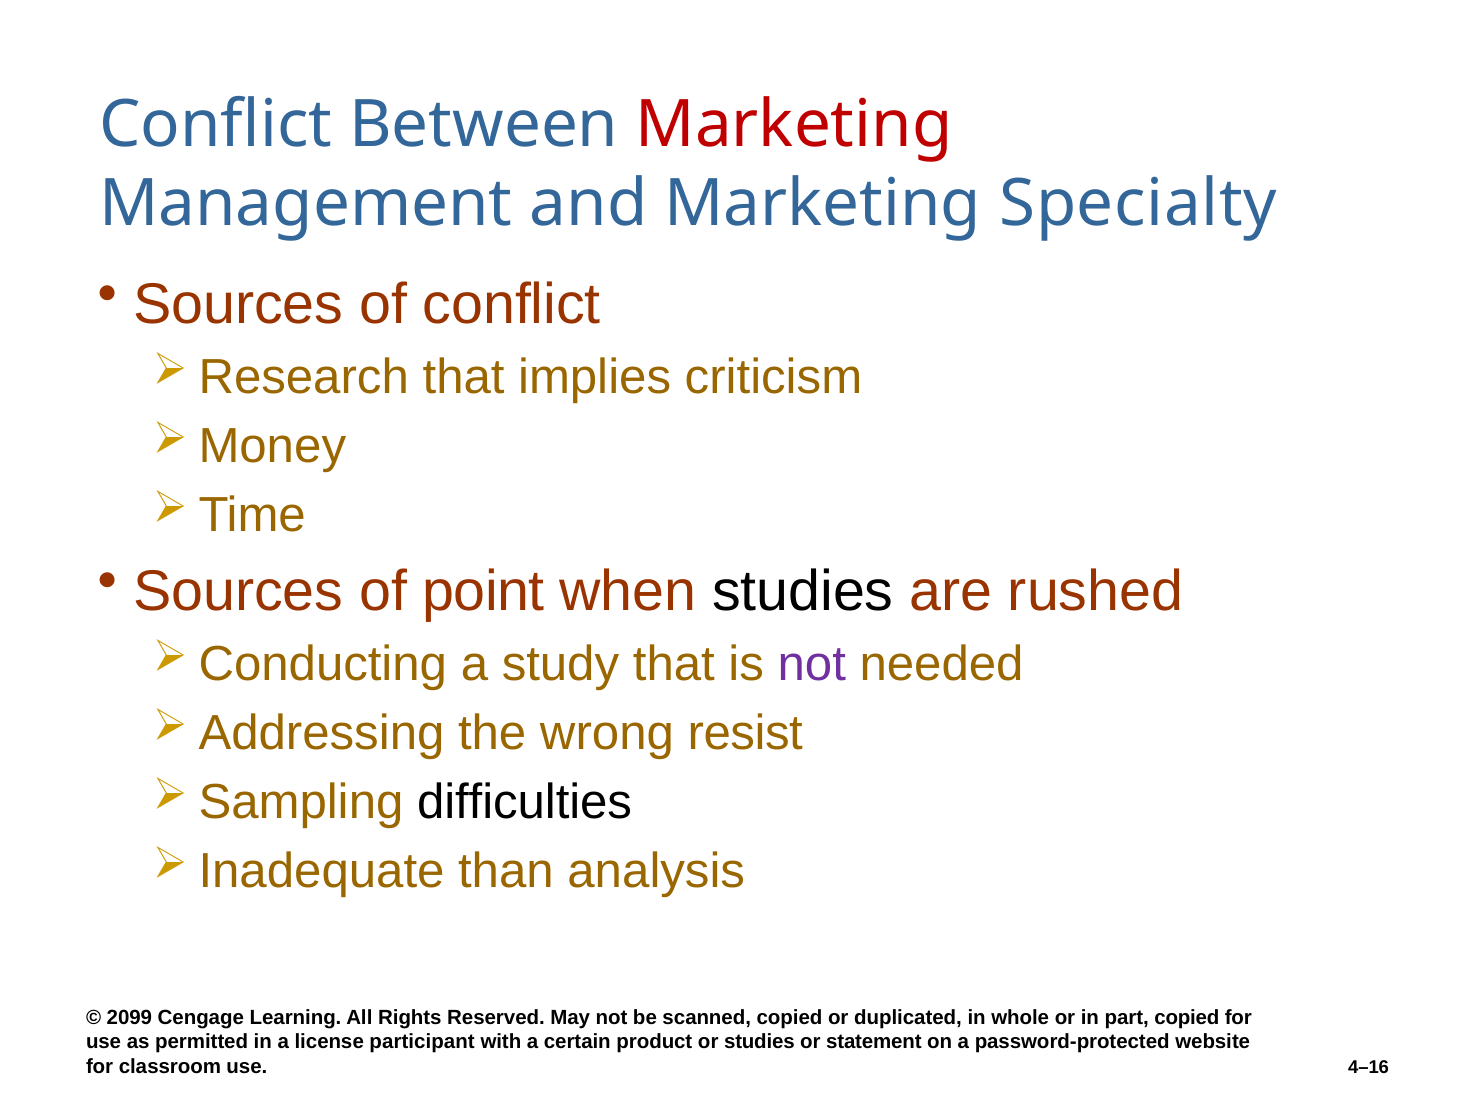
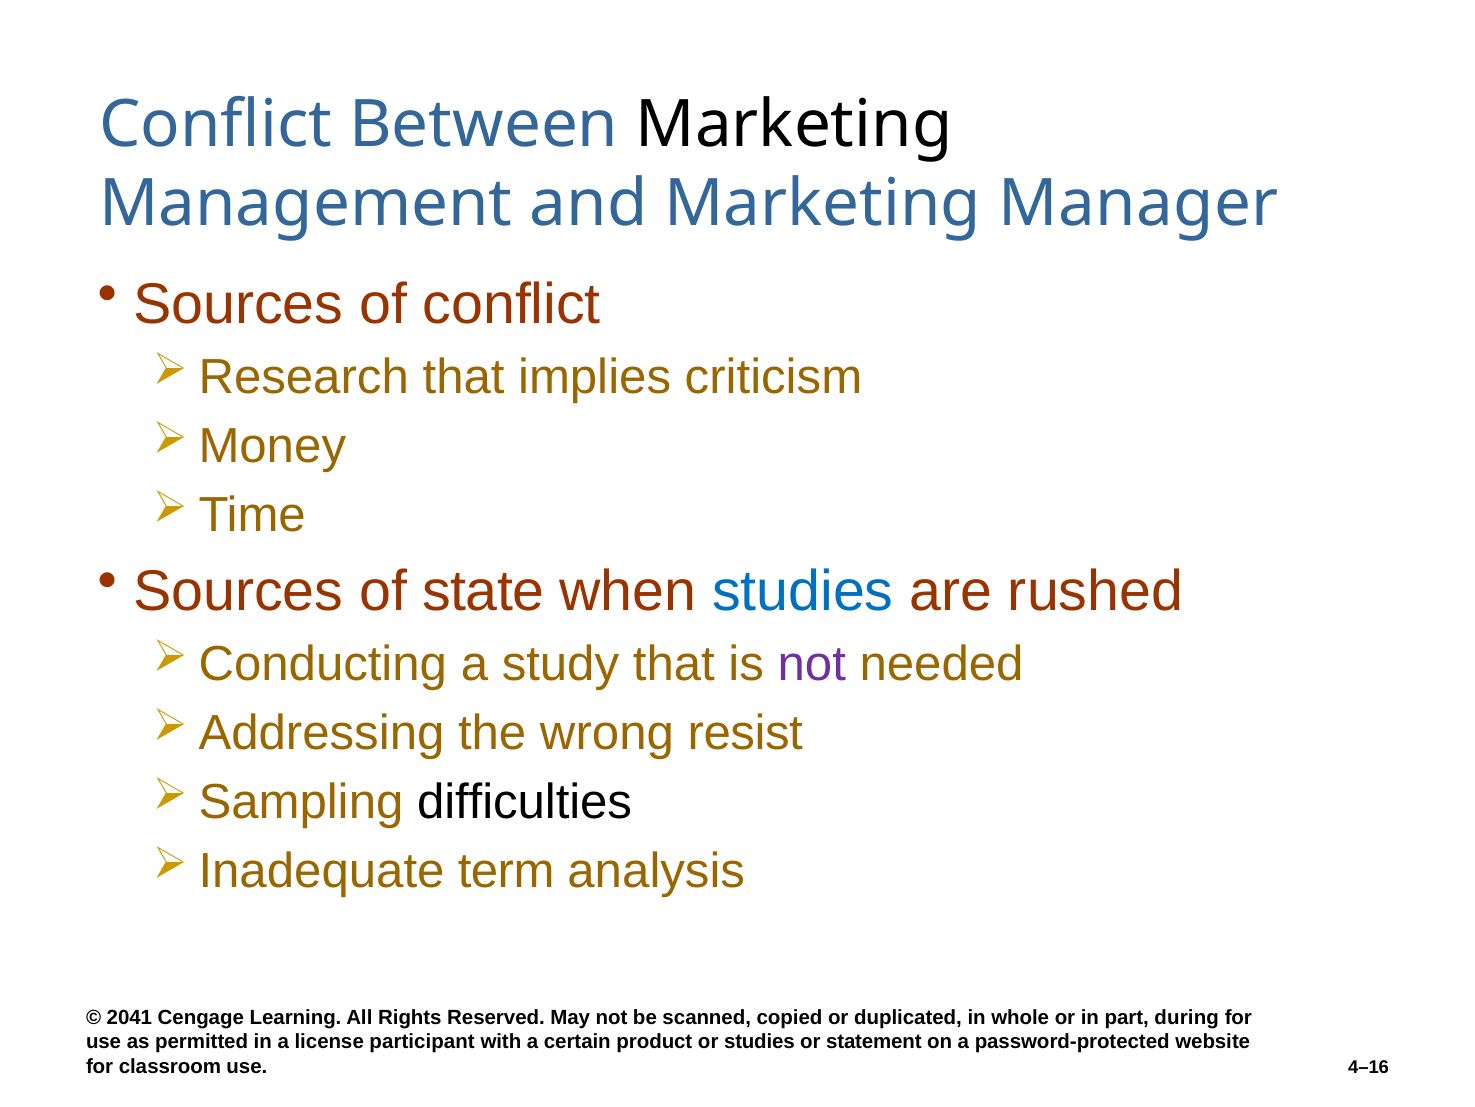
Marketing colour: red -> black (794, 125)
Specialty: Specialty -> Manager (1138, 204)
point: point -> state (484, 591)
studies colour: black -> blue (803, 591)
than: than -> term (506, 870)
2099: 2099 -> 2041 (129, 1017)
part copied: copied -> during (1187, 1017)
